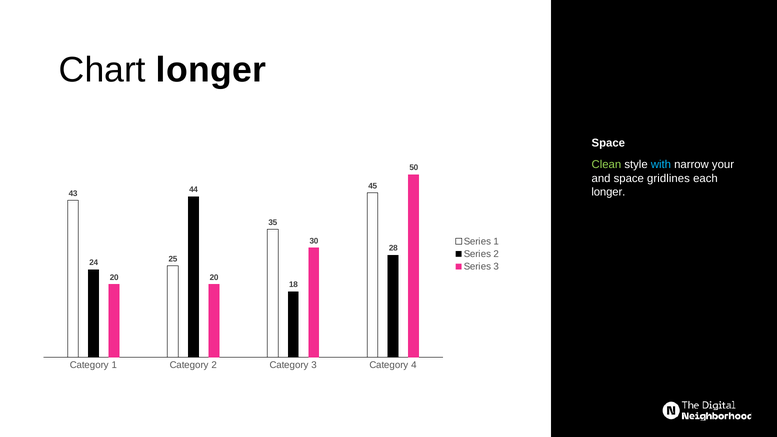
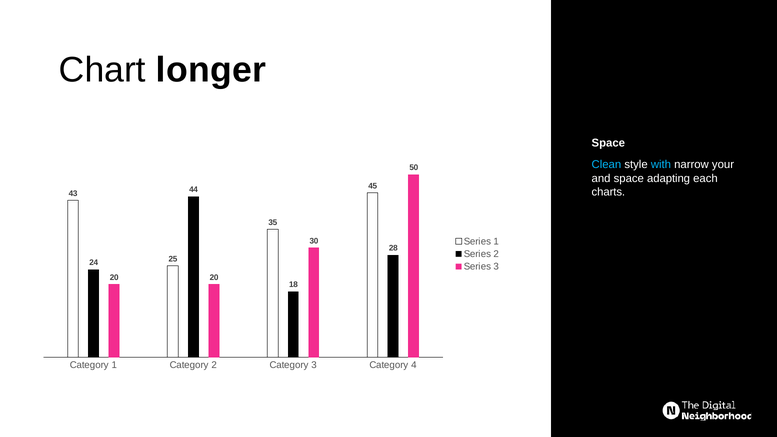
Clean colour: light green -> light blue (606, 165)
gridlines: gridlines -> adapting (669, 178)
longer: longer -> charts (608, 192)
